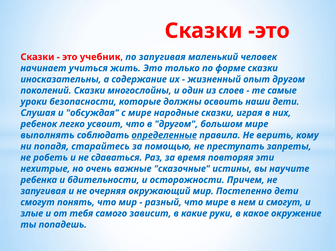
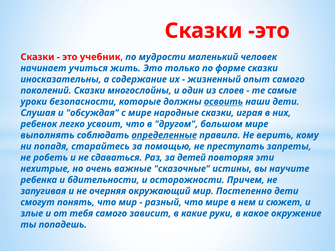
по запугивая: запугивая -> мудрости (162, 57)
опыт другом: другом -> самого (289, 79)
освоить underline: none -> present (223, 102)
время: время -> детей (191, 158)
и смогут: смогут -> сюжет (284, 202)
